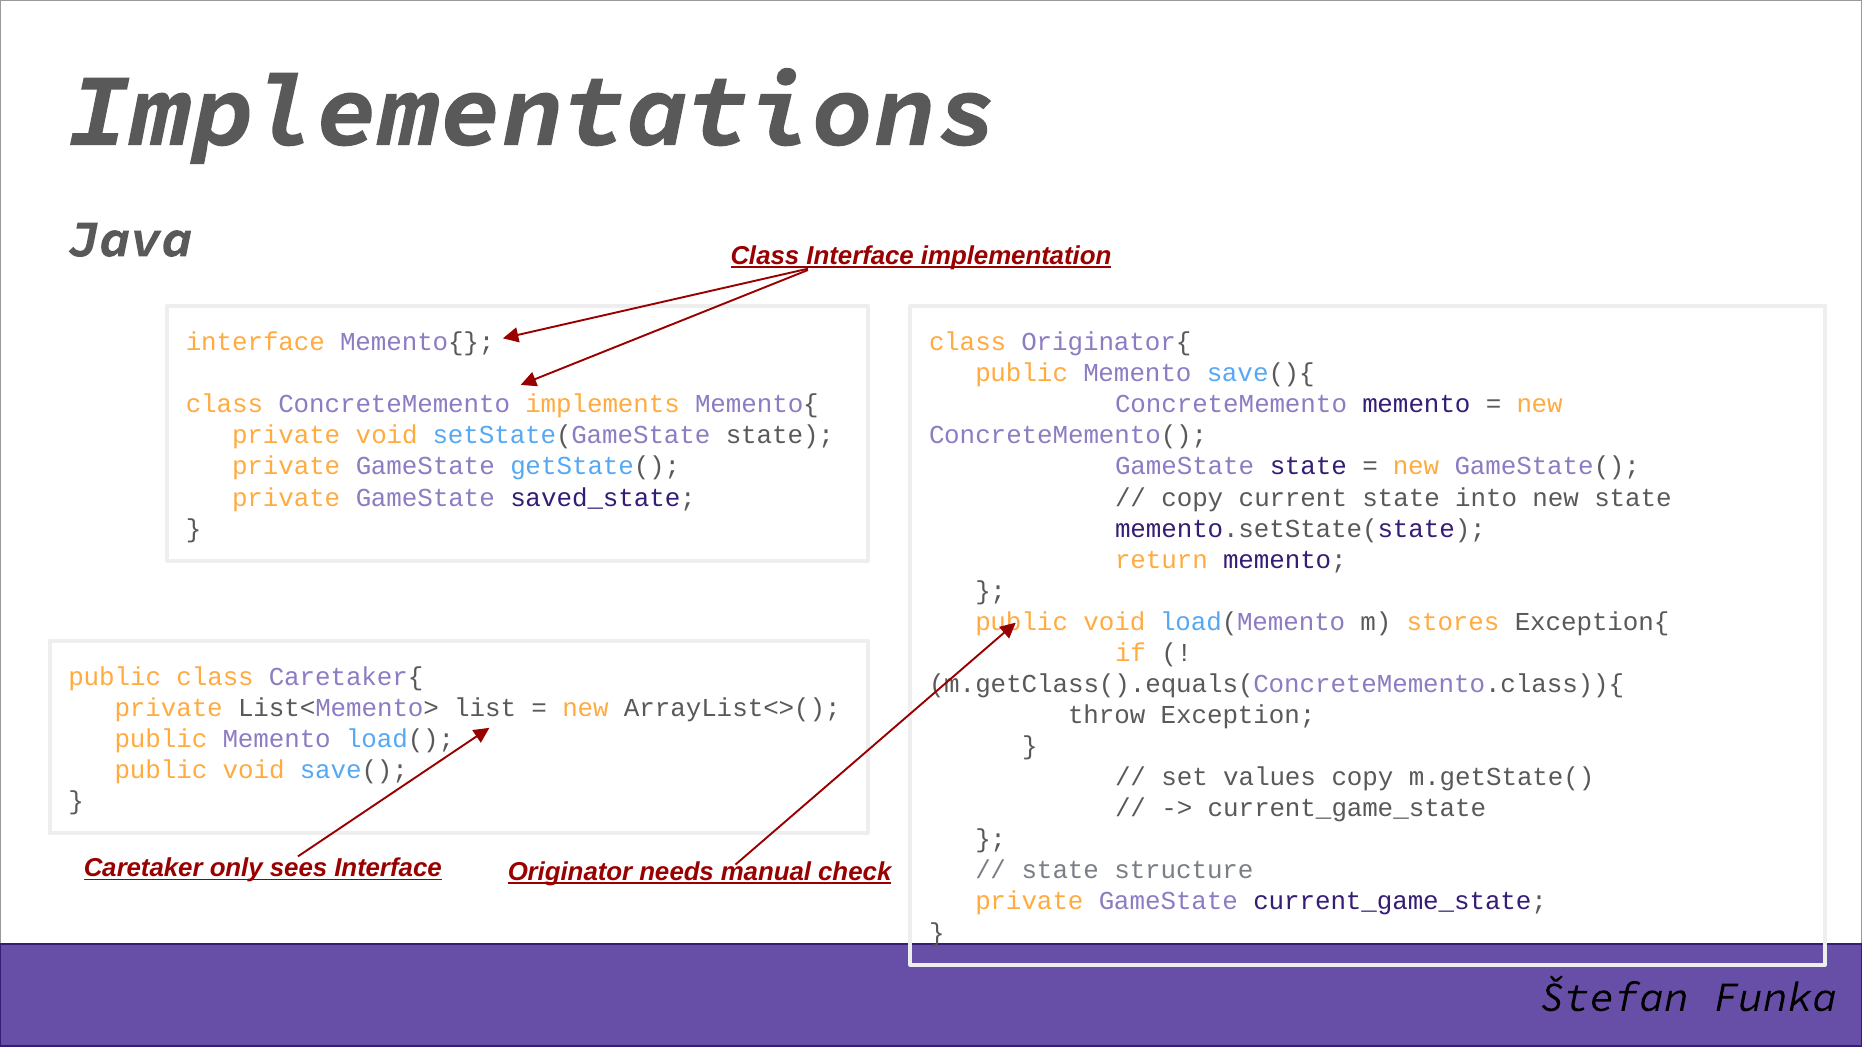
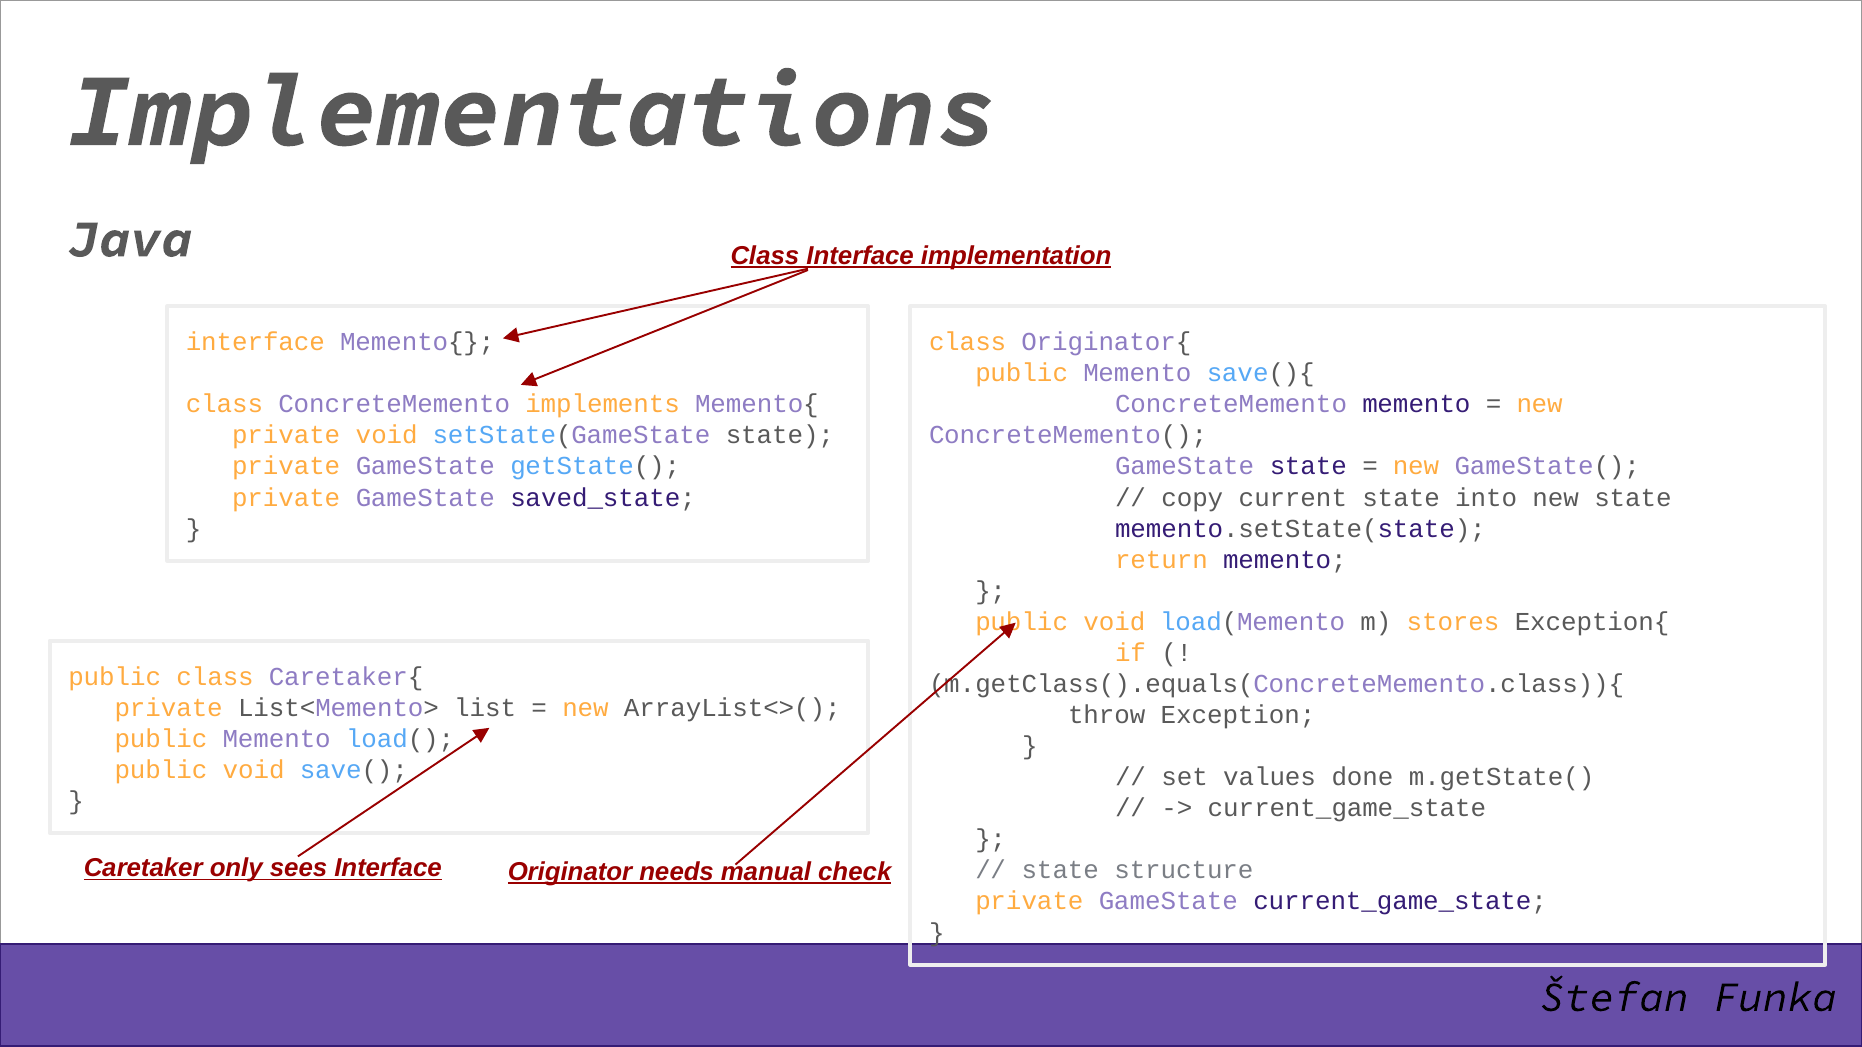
values copy: copy -> done (1362, 777)
